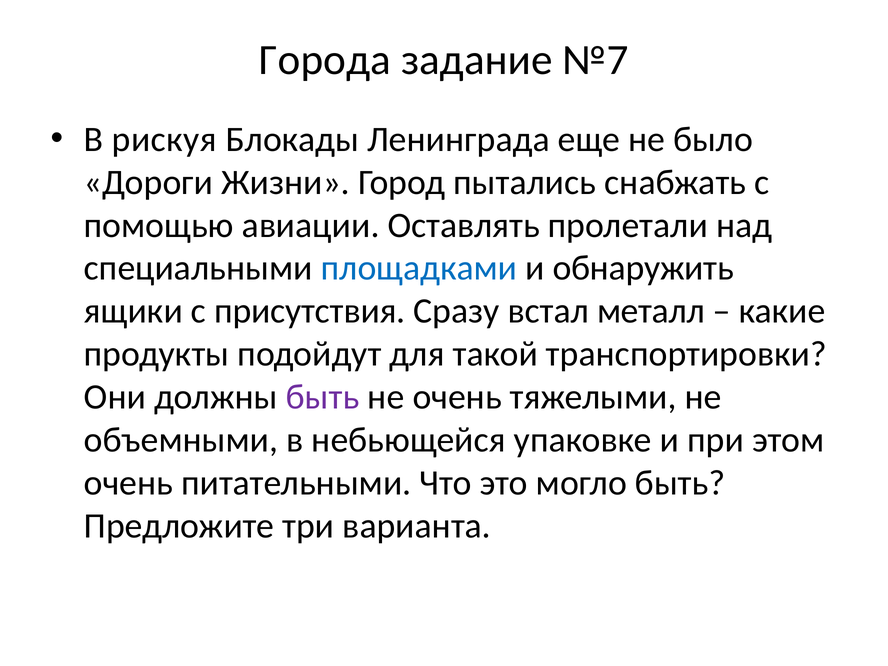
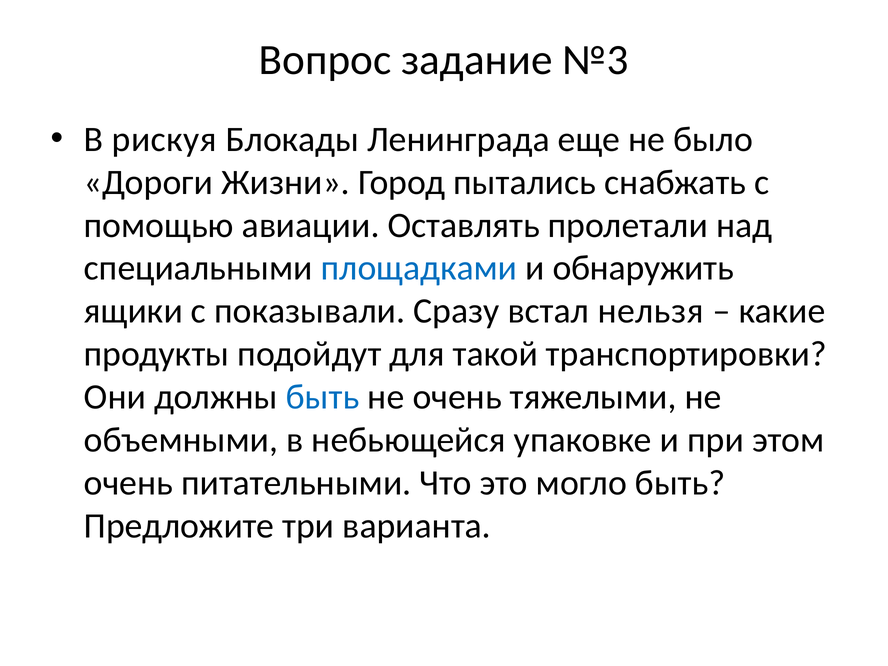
Города: Города -> Вопрос (325, 60)
№7: №7 -> №3 (595, 60)
присутствия: присутствия -> показывали (310, 311)
металл: металл -> нельзя (651, 311)
быть colour: purple -> blue (323, 397)
